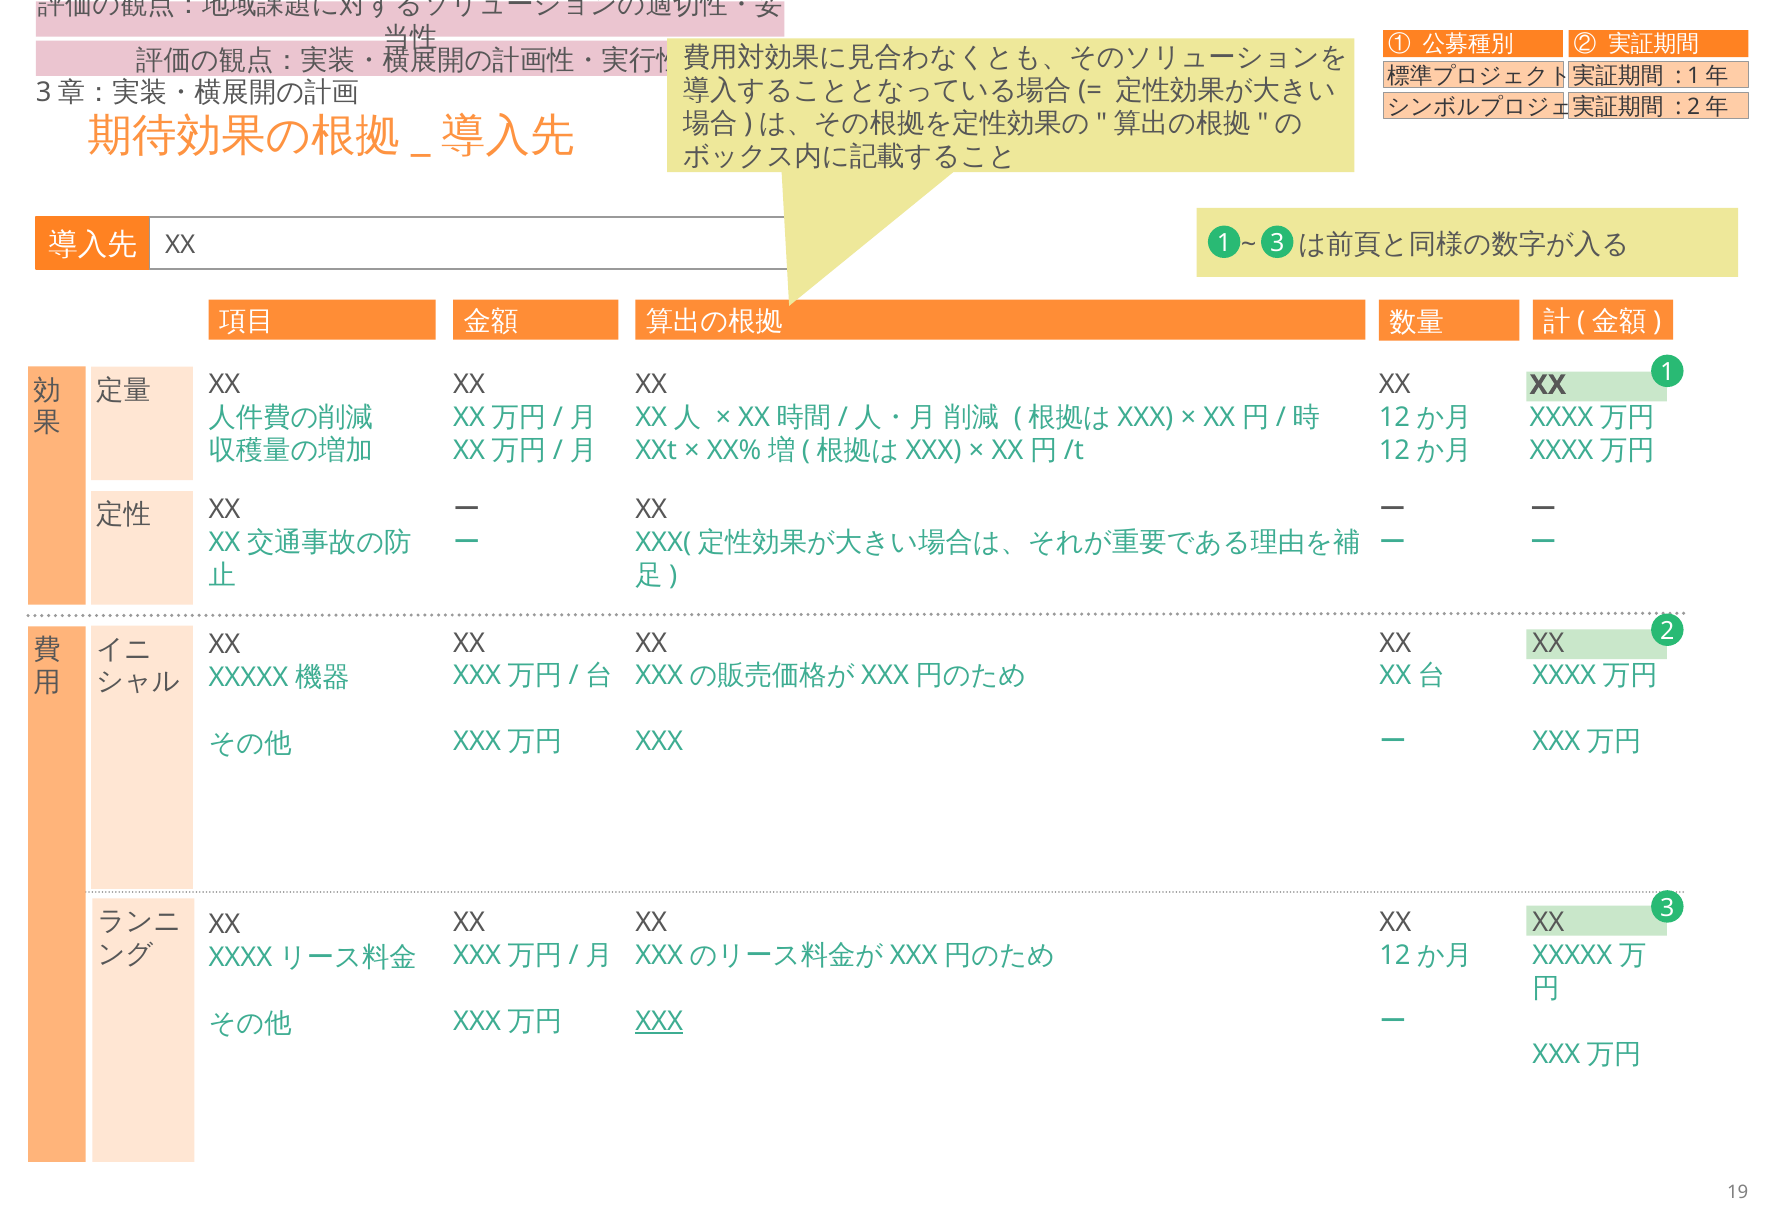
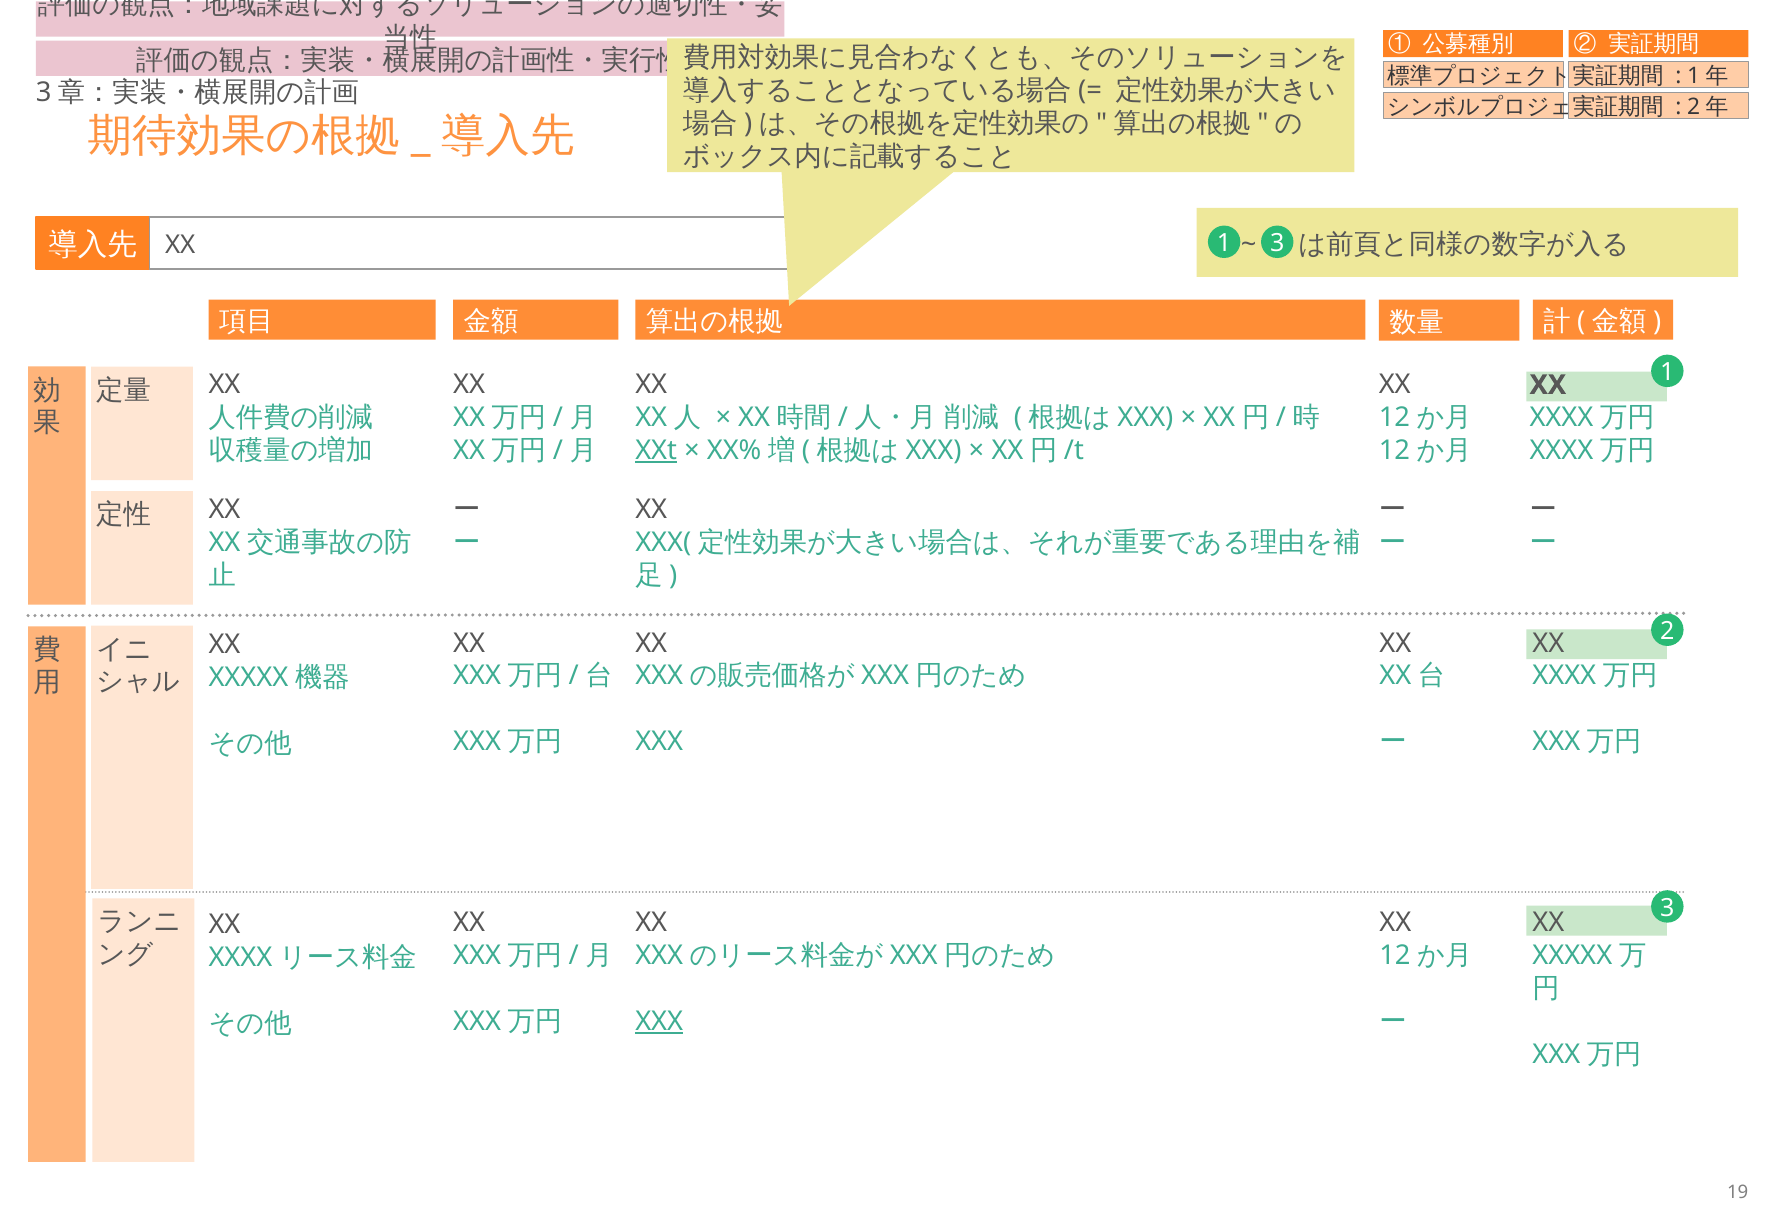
XXt underline: none -> present (656, 450)
